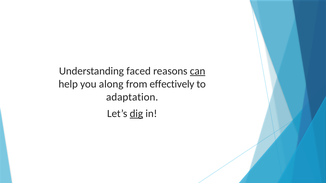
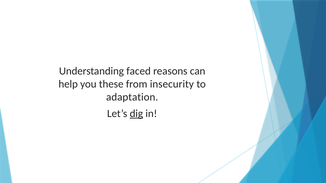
can underline: present -> none (198, 71)
along: along -> these (111, 84)
effectively: effectively -> insecurity (172, 84)
